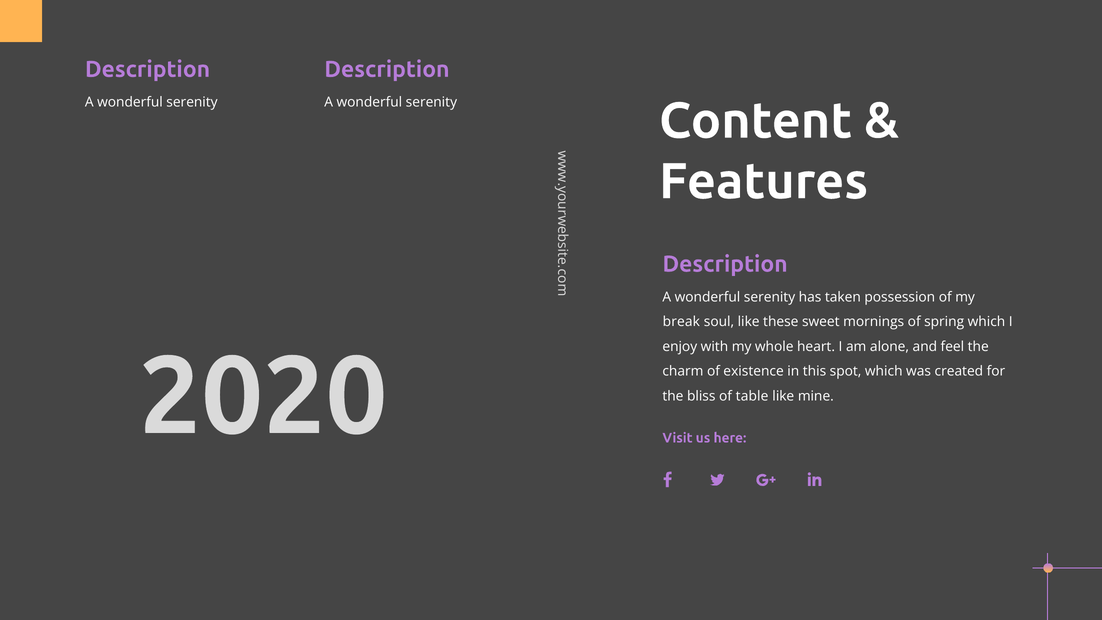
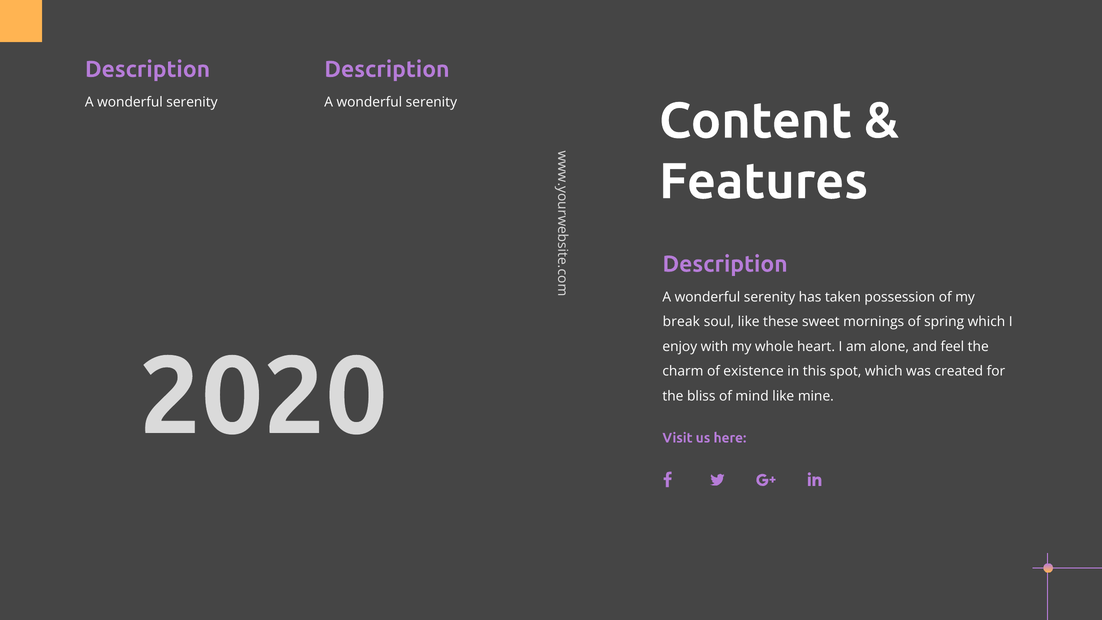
table: table -> mind (752, 396)
